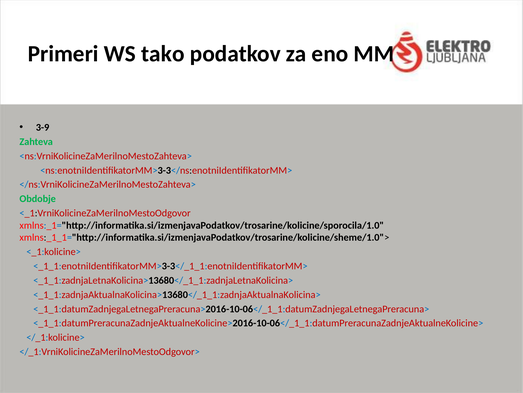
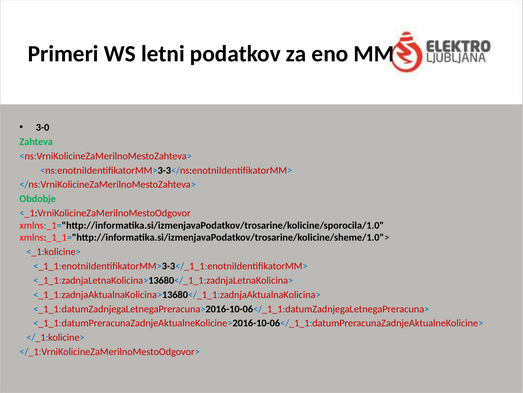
tako: tako -> letni (163, 54)
3-9: 3-9 -> 3-0 (43, 127)
